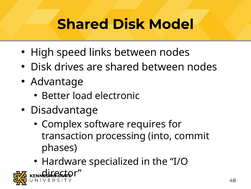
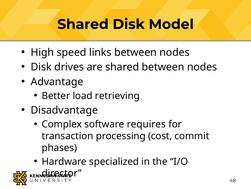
electronic: electronic -> retrieving (117, 96)
into: into -> cost (160, 136)
